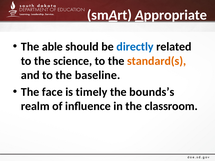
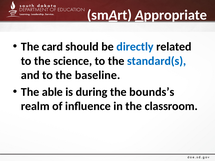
able: able -> card (52, 47)
standard(s colour: orange -> blue (157, 61)
face: face -> able (52, 92)
timely: timely -> during (92, 92)
